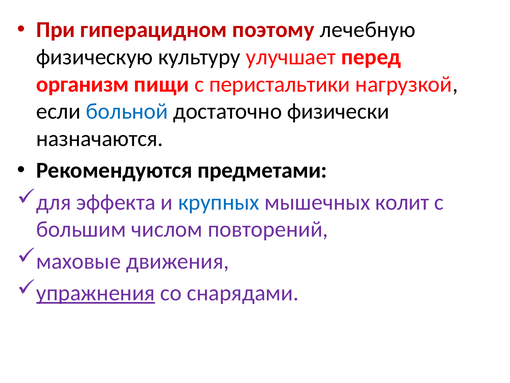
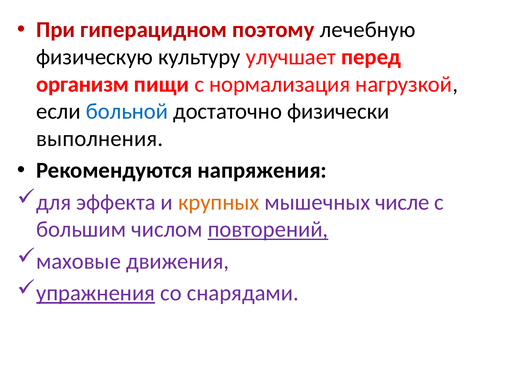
перистальтики: перистальтики -> нормализация (280, 84)
назначаются: назначаются -> выполнения (100, 139)
предметами: предметами -> напряжения (262, 170)
крупных colour: blue -> orange (219, 202)
колит: колит -> числе (402, 202)
повторений underline: none -> present (268, 229)
